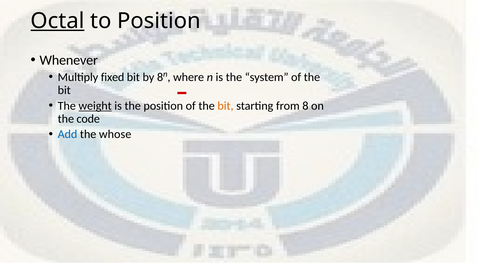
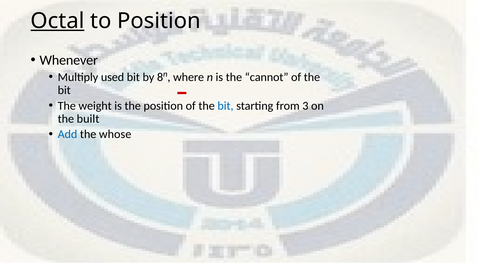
fixed: fixed -> used (113, 77)
system: system -> cannot (267, 77)
weight underline: present -> none (95, 106)
bit colour: orange -> blue (225, 106)
from 8: 8 -> 3 (305, 106)
code: code -> built (88, 119)
